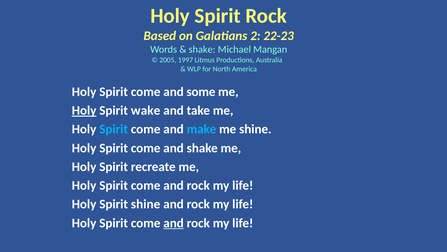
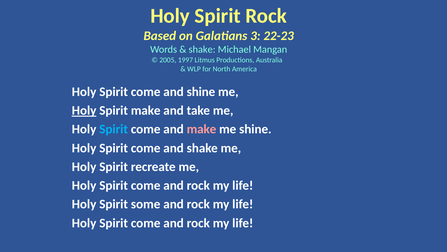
2: 2 -> 3 (255, 36)
and some: some -> shine (201, 92)
Spirit wake: wake -> make (146, 110)
make colour: light blue -> pink (201, 129)
Spirit shine: shine -> some (146, 204)
and underline: present -> none (174, 223)
